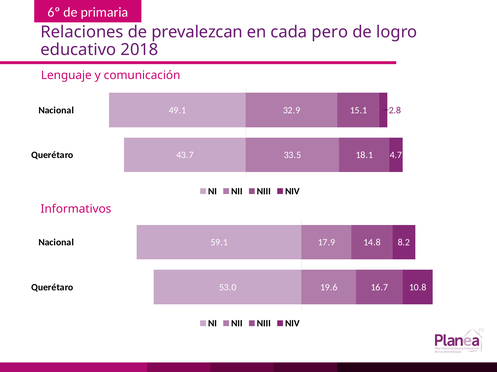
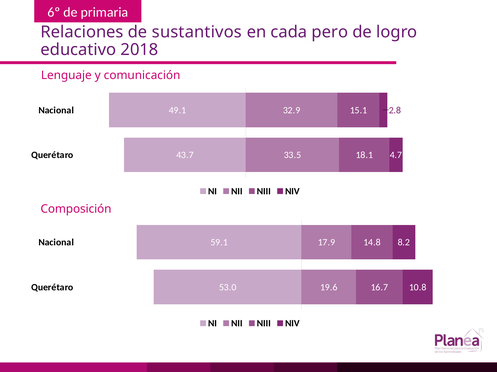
prevalezcan: prevalezcan -> sustantivos (197, 32)
Informativos: Informativos -> Composición (76, 209)
